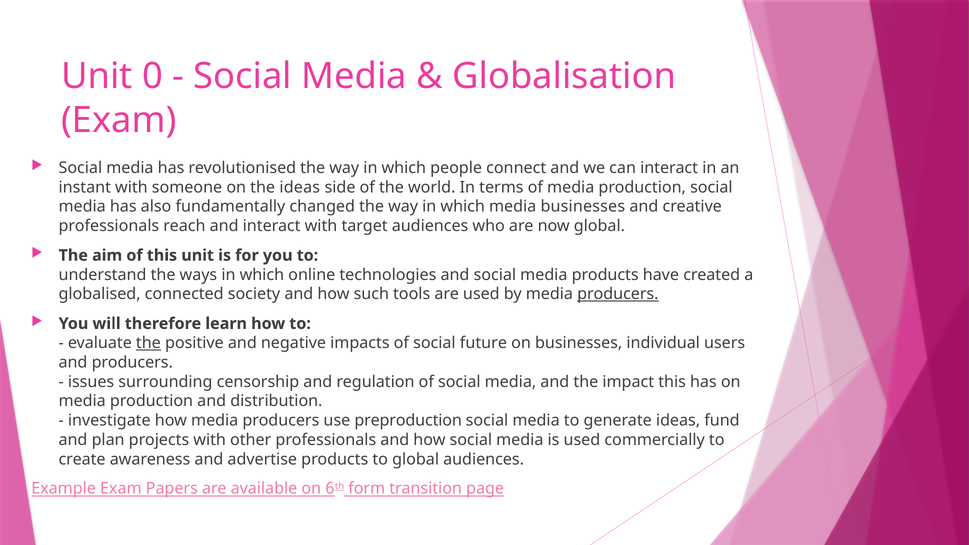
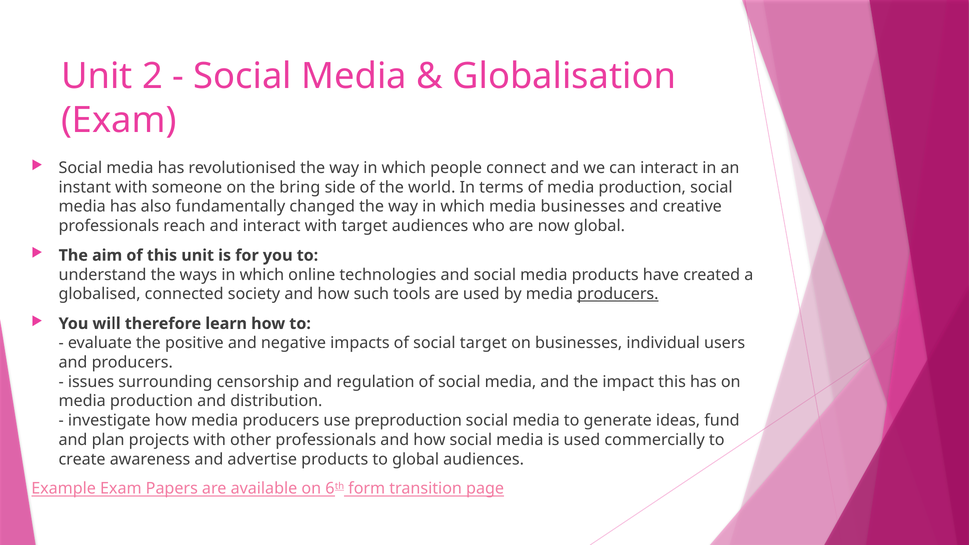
0: 0 -> 2 (152, 76)
the ideas: ideas -> bring (300, 187)
the underline: present -> none (148, 343)
social future: future -> target (483, 343)
